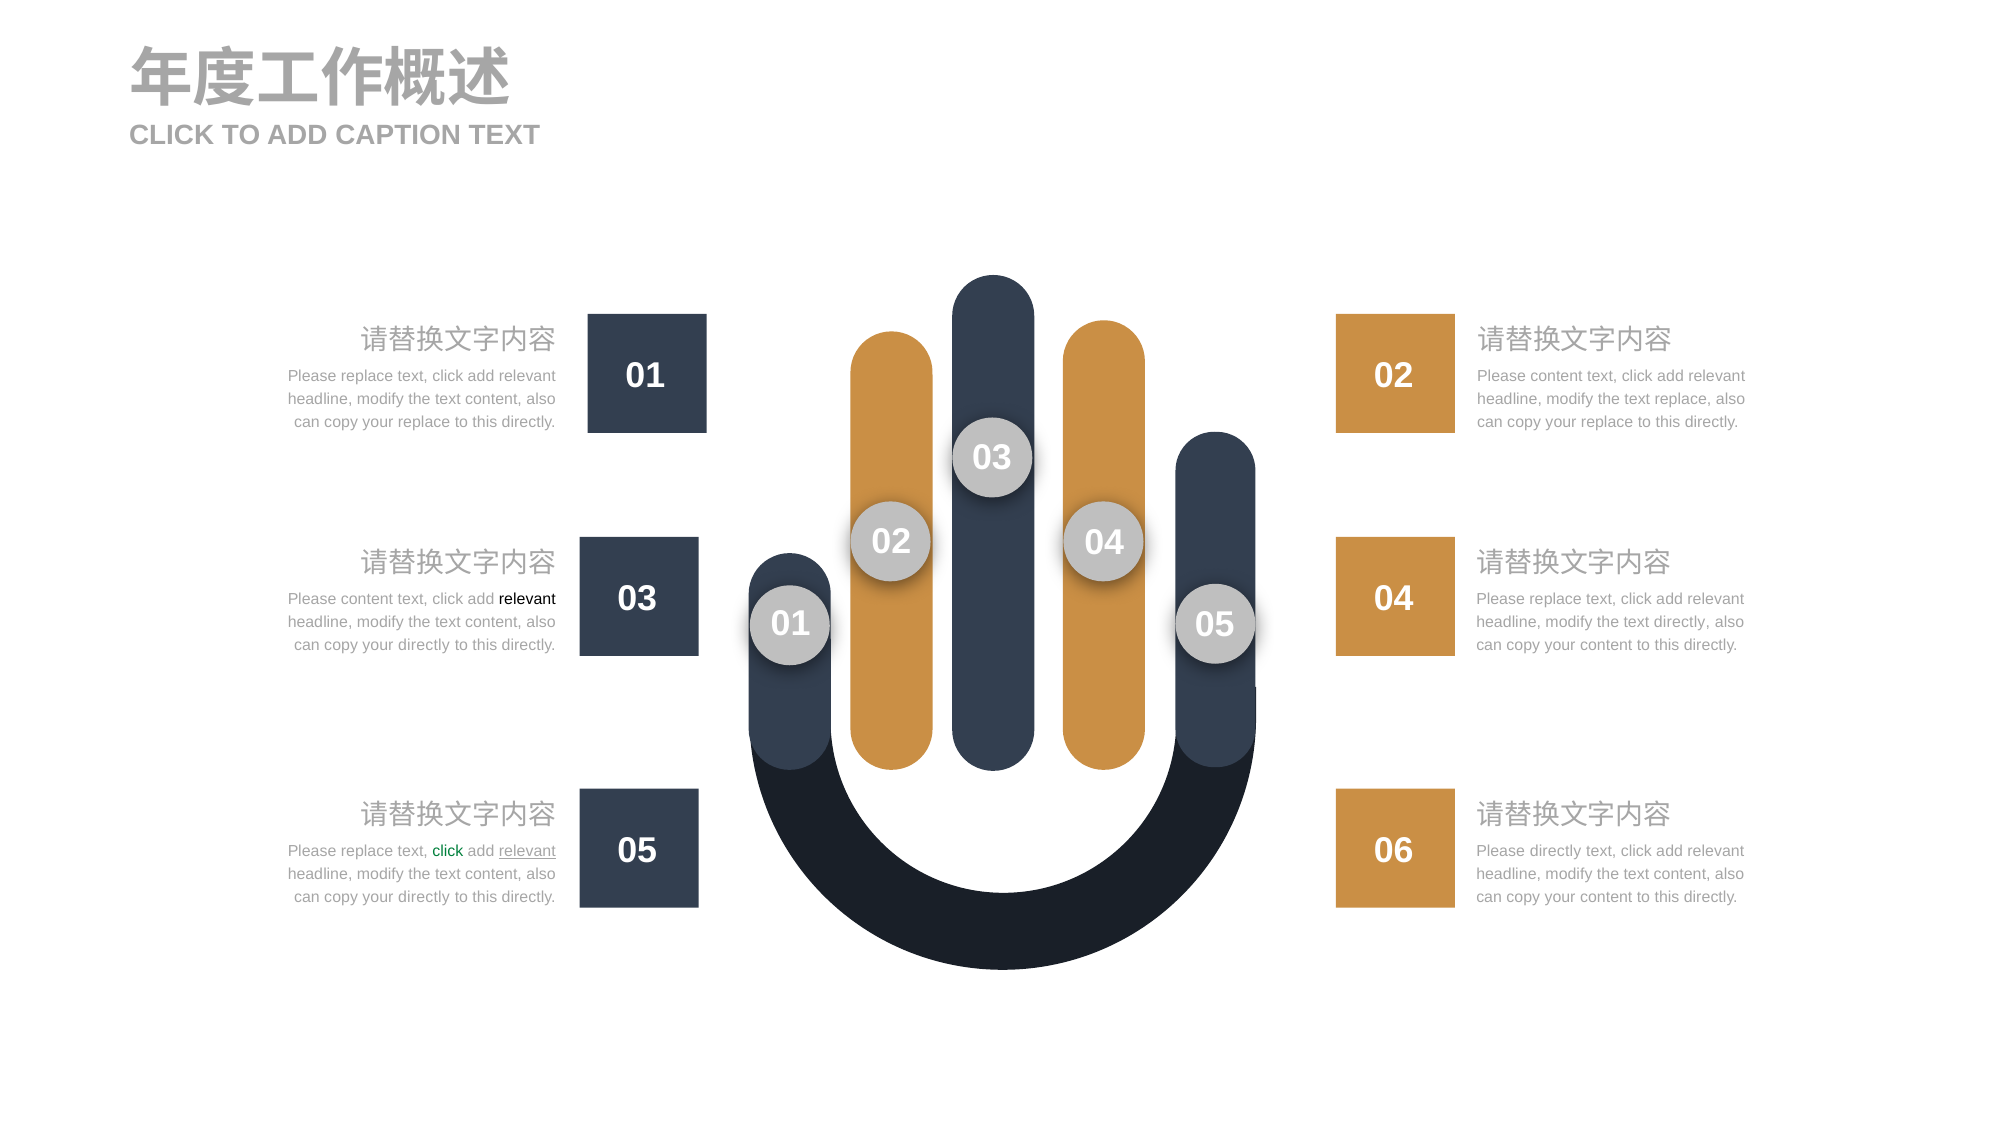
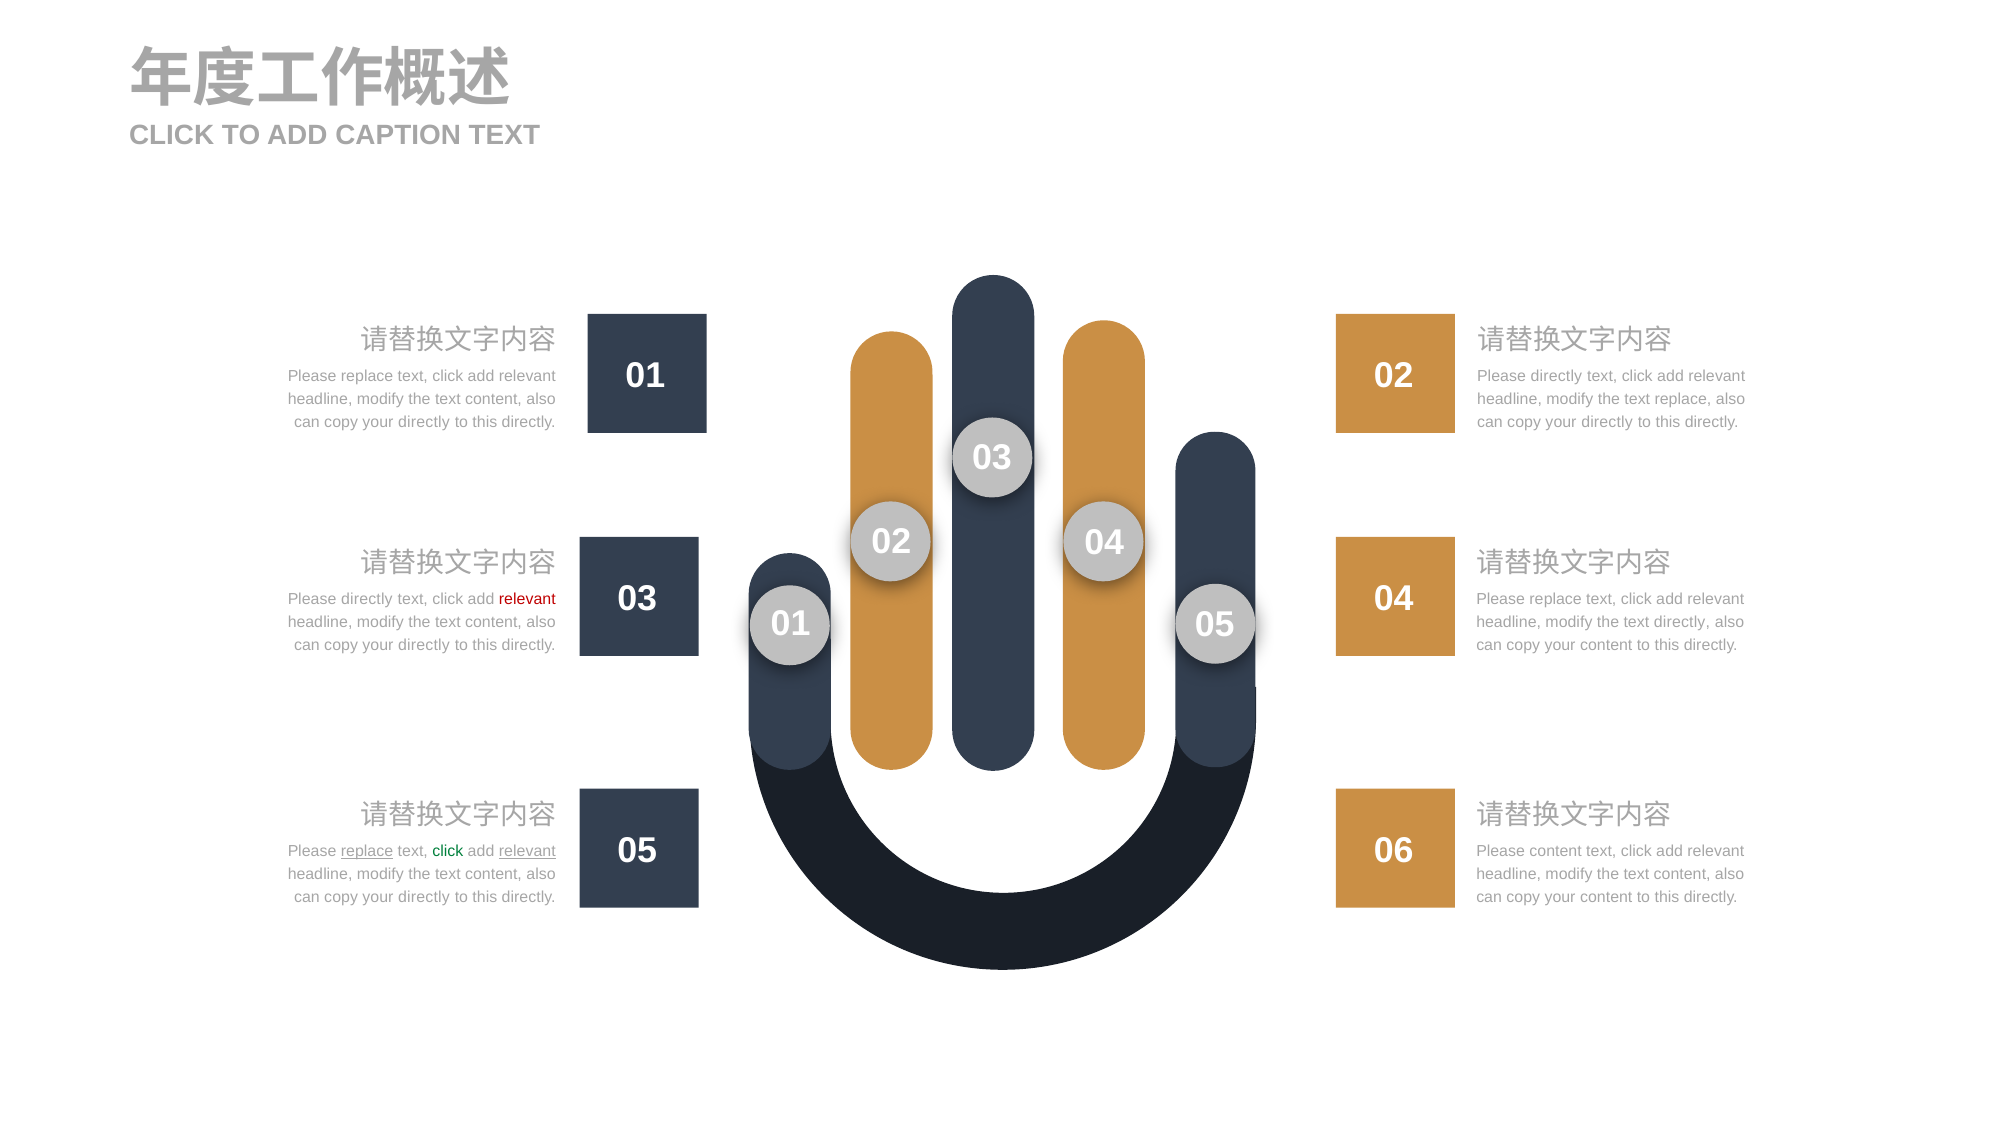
content: content -> directly (1556, 377)
replace: replace -> directly (424, 422)
replace: replace -> directly (1607, 422)
content: content -> directly (367, 600)
relevant colour: black -> red (527, 600)
replace underline: none -> present (367, 852)
Please directly: directly -> content (1556, 852)
